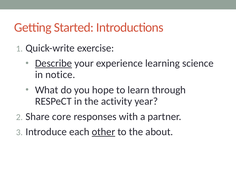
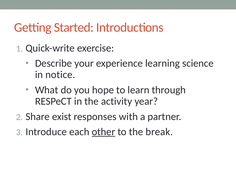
Describe underline: present -> none (54, 63)
core: core -> exist (62, 117)
about: about -> break (159, 132)
